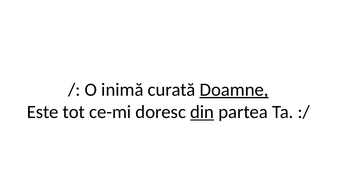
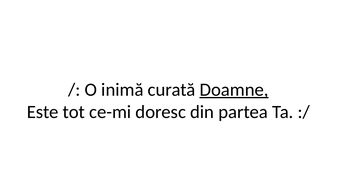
din underline: present -> none (202, 112)
